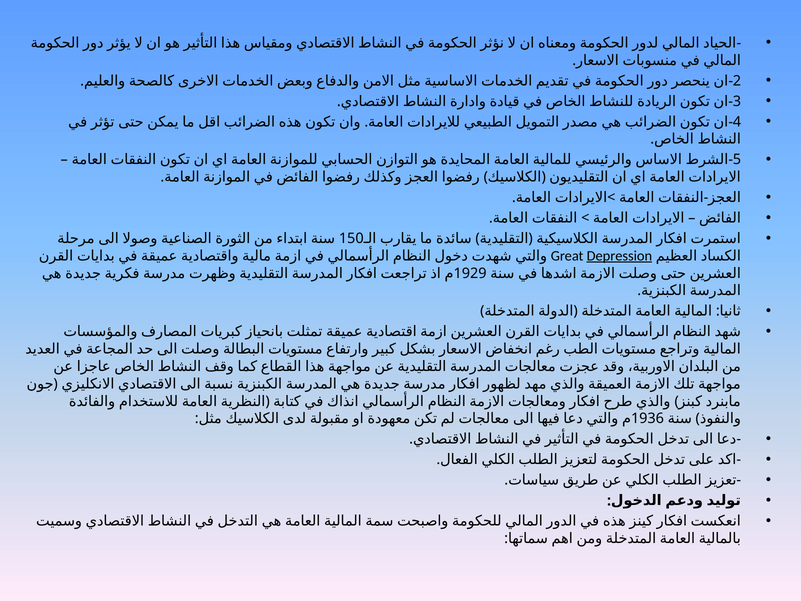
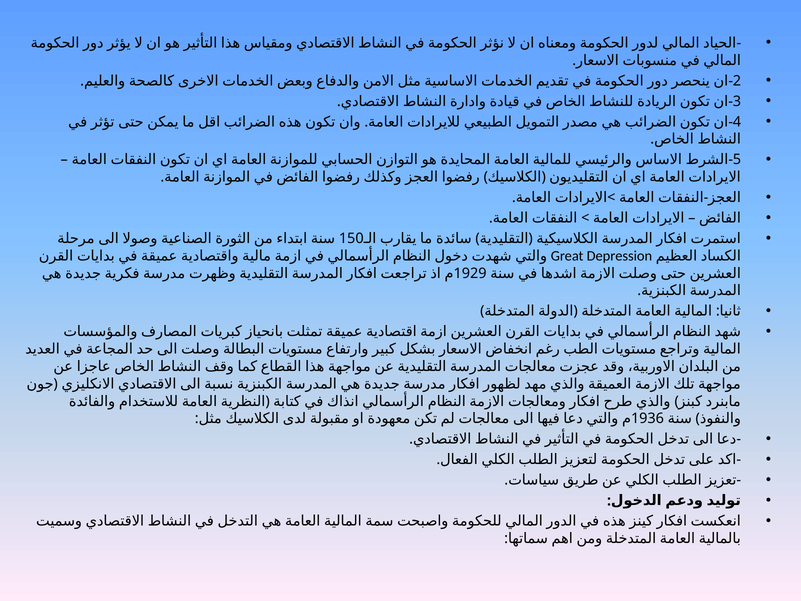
Depression underline: present -> none (619, 256)
